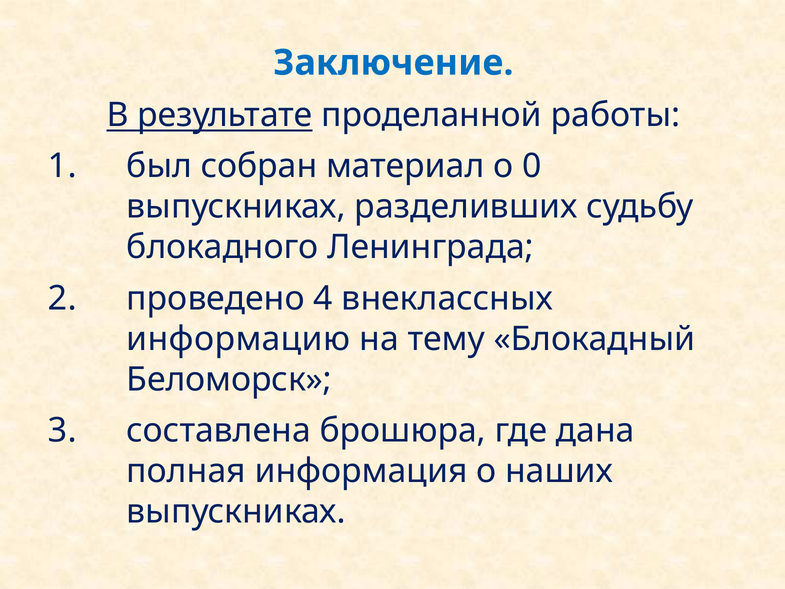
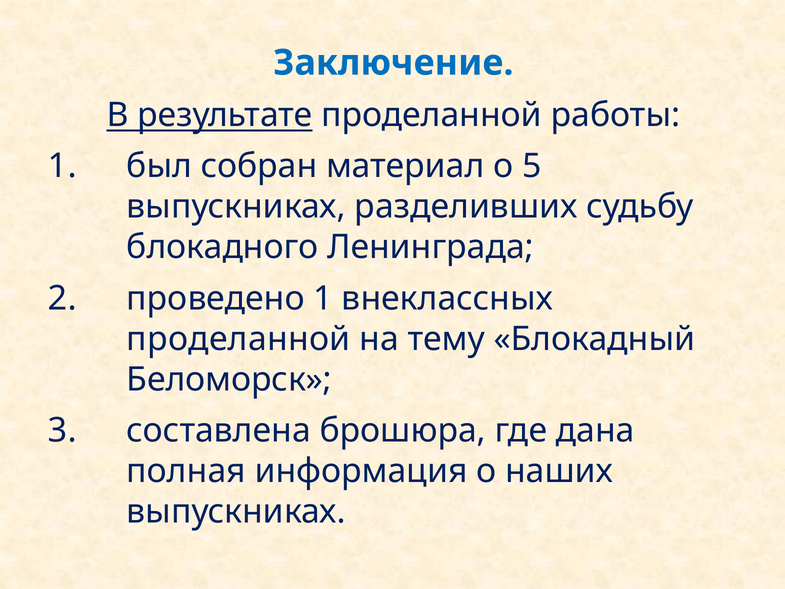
0: 0 -> 5 (532, 166)
проведено 4: 4 -> 1 (323, 298)
информацию: информацию -> проделанной (238, 339)
